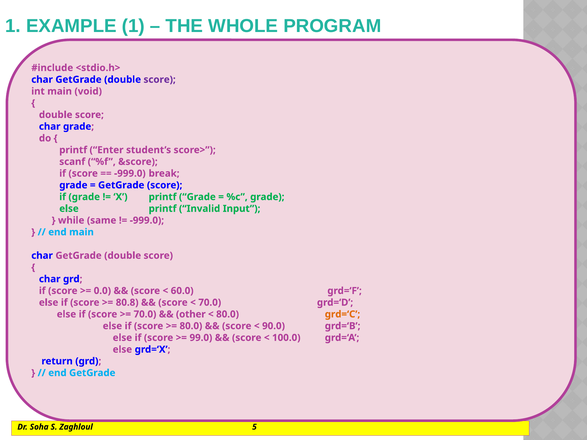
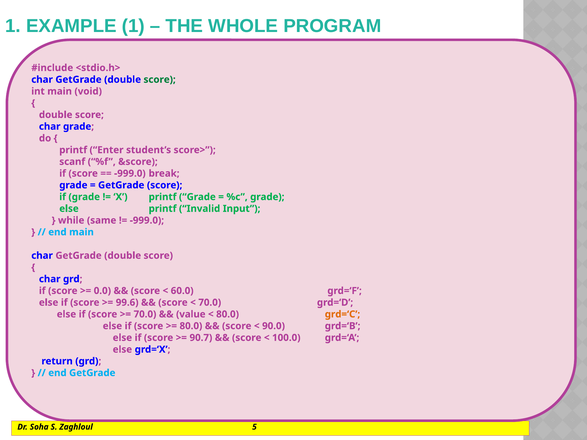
score colour: purple -> green (160, 80)
80.8: 80.8 -> 99.6 (127, 303)
other: other -> value (191, 314)
99.0: 99.0 -> 90.7 (201, 338)
